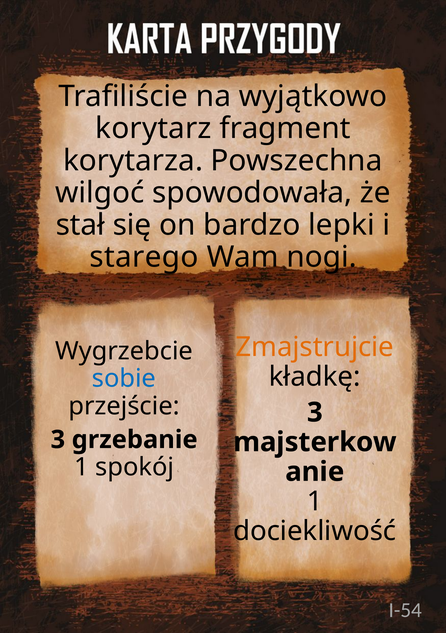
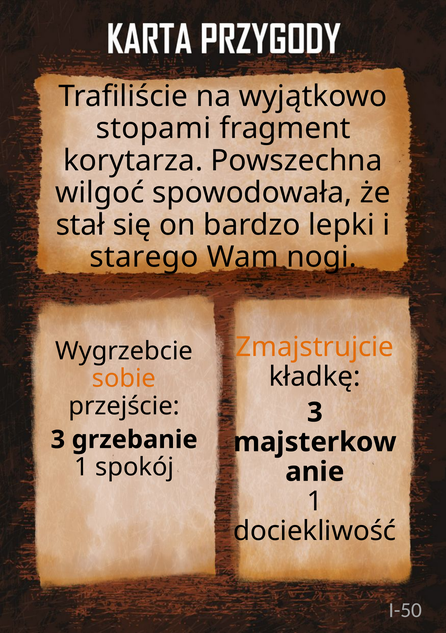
korytarz: korytarz -> stopami (153, 129)
sobie colour: blue -> orange (124, 379)
I-54: I-54 -> I-50 (405, 611)
